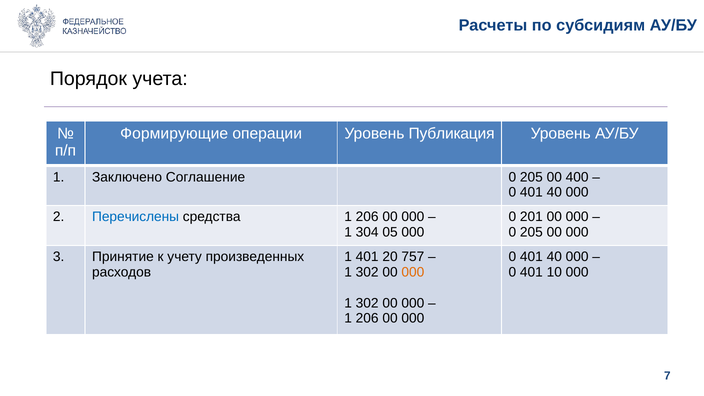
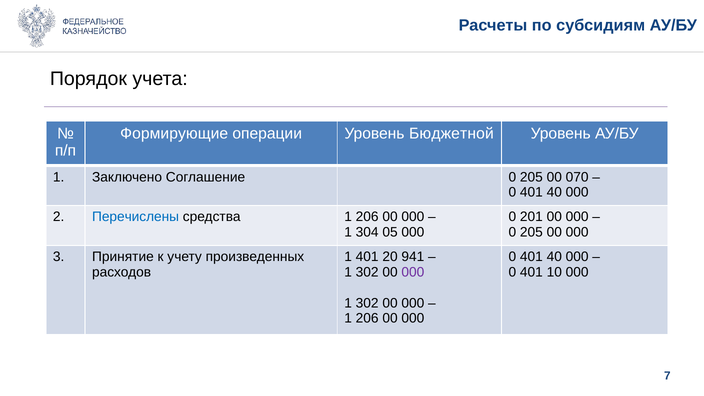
Публикация: Публикация -> Бюджетной (451, 133)
400: 400 -> 070 (577, 177)
757: 757 -> 941 (413, 257)
000 colour: orange -> purple (413, 272)
